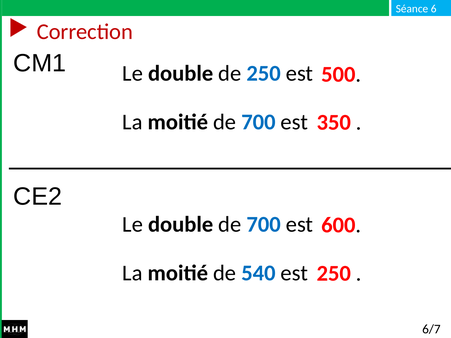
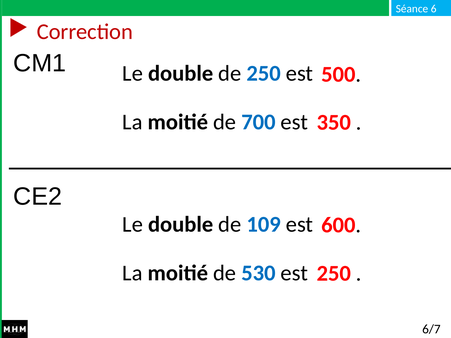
double de 700: 700 -> 109 (264, 225)
540: 540 -> 530 (258, 273)
